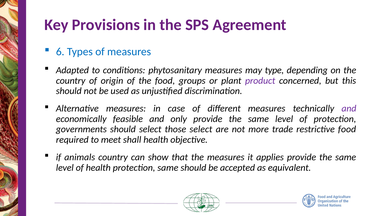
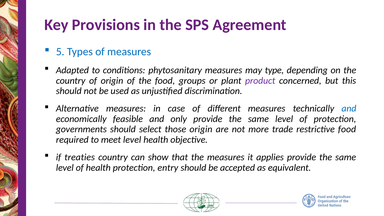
6: 6 -> 5 (60, 52)
and colour: purple -> blue (349, 109)
those select: select -> origin (201, 129)
meet shall: shall -> level (132, 140)
animals: animals -> treaties (80, 157)
protection same: same -> entry (168, 168)
